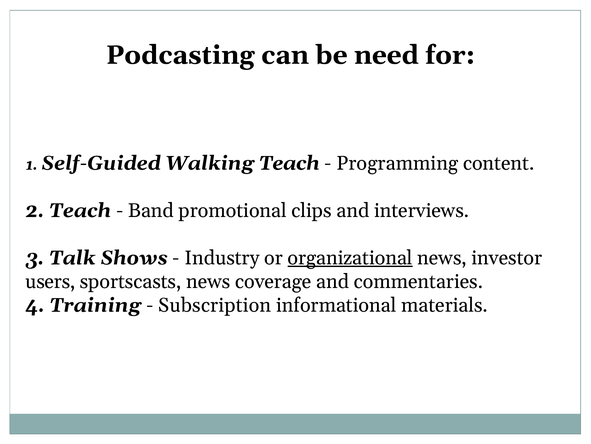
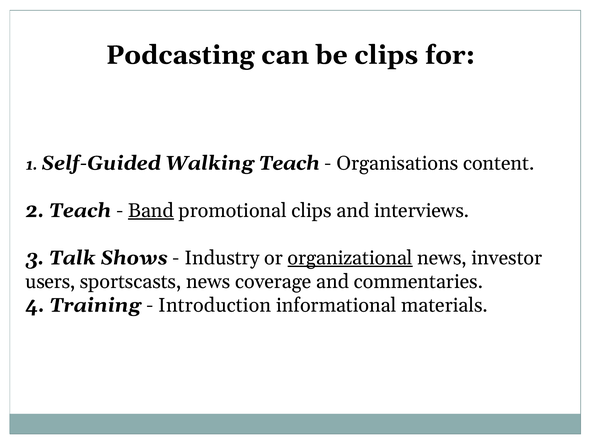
be need: need -> clips (386, 55)
Programming: Programming -> Organisations (397, 163)
Band underline: none -> present (151, 210)
Subscription: Subscription -> Introduction (215, 305)
